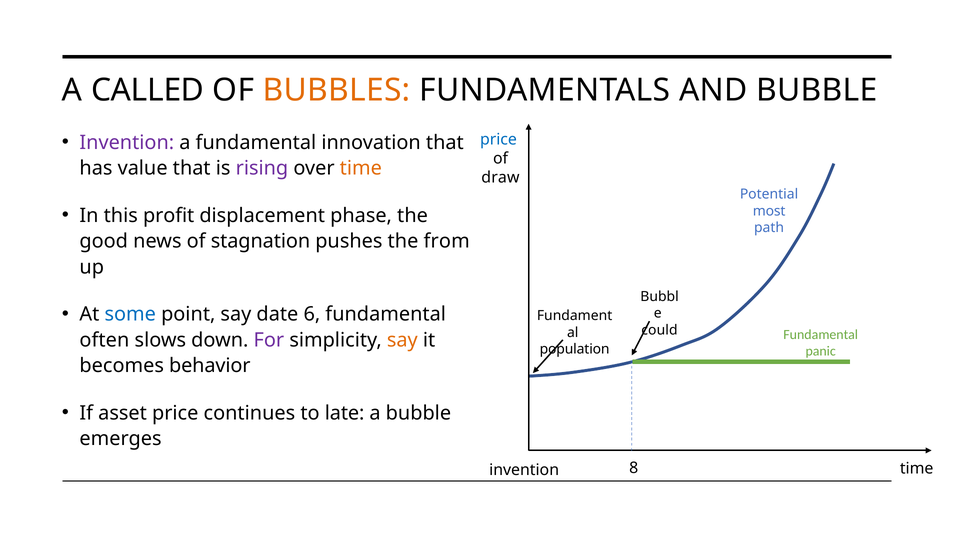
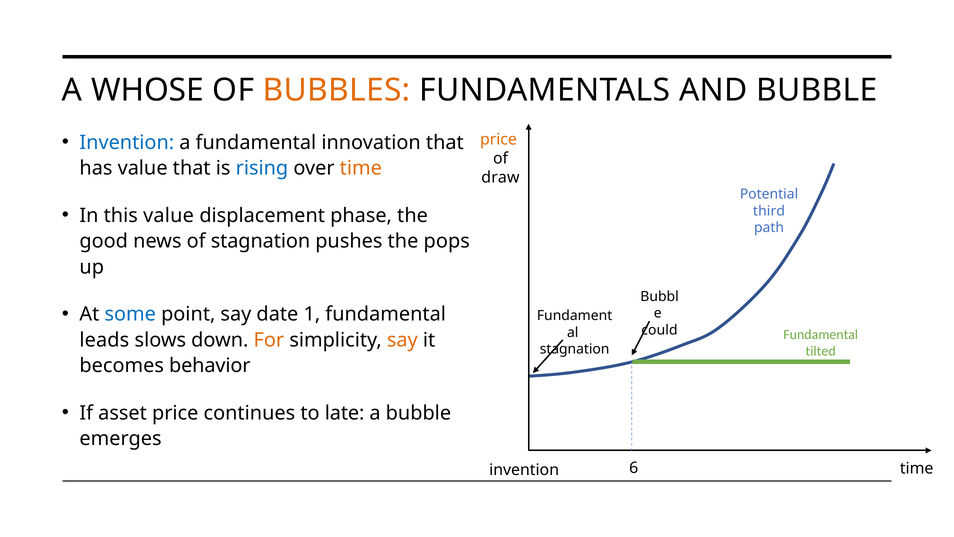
CALLED: CALLED -> WHOSE (147, 90)
Invention colour: purple -> blue (127, 142)
price colour: blue -> orange (498, 139)
rising colour: purple -> blue (262, 168)
this profit: profit -> value (169, 215)
most: most -> third (769, 211)
from: from -> pops (447, 241)
6: 6 -> 1 (312, 314)
often: often -> leads (104, 340)
For colour: purple -> orange (269, 340)
population: population -> stagnation (575, 349)
panic: panic -> tilted (821, 351)
8: 8 -> 6 (634, 468)
